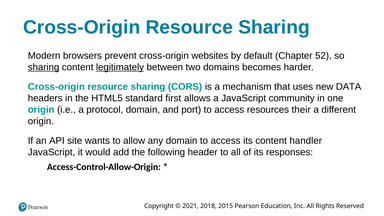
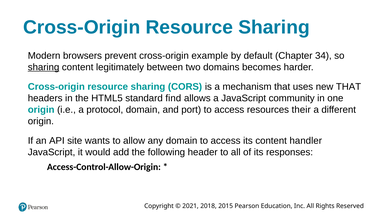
websites: websites -> example (210, 56)
52: 52 -> 34 (323, 56)
legitimately underline: present -> none (120, 67)
new DATA: DATA -> THAT (349, 87)
first: first -> find (173, 98)
